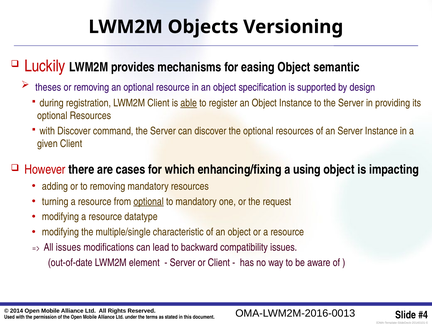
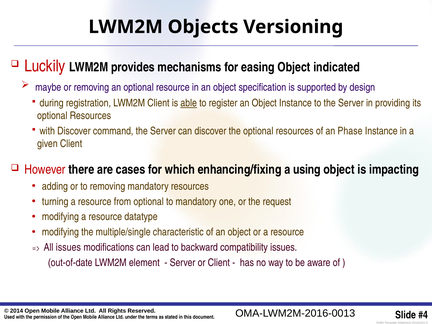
semantic: semantic -> indicated (337, 67)
theses: theses -> maybe (48, 87)
an Server: Server -> Phase (350, 131)
optional underline: present -> none (149, 202)
